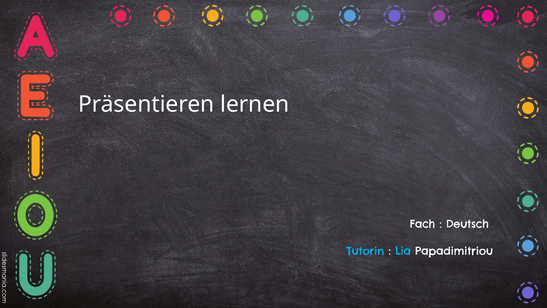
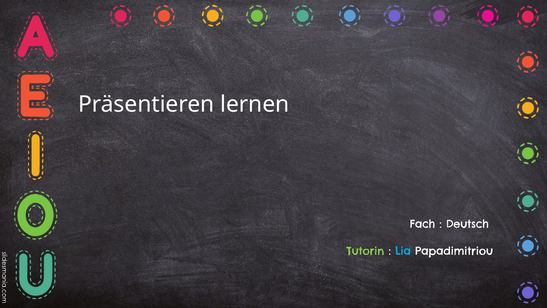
Tutorin colour: light blue -> light green (365, 251)
